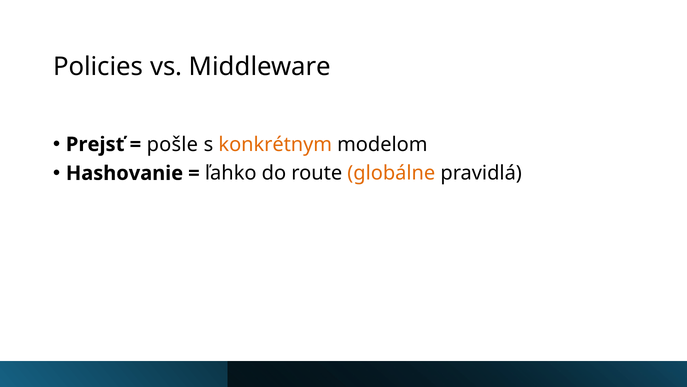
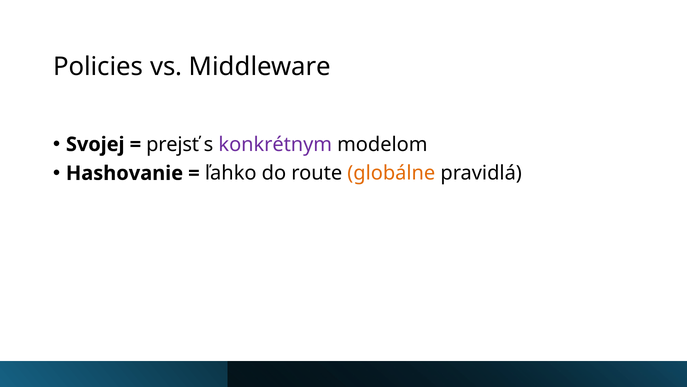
Prejsť: Prejsť -> Svojej (95, 144)
pošle: pošle -> prejsť (173, 144)
konkrétnym colour: orange -> purple (275, 144)
